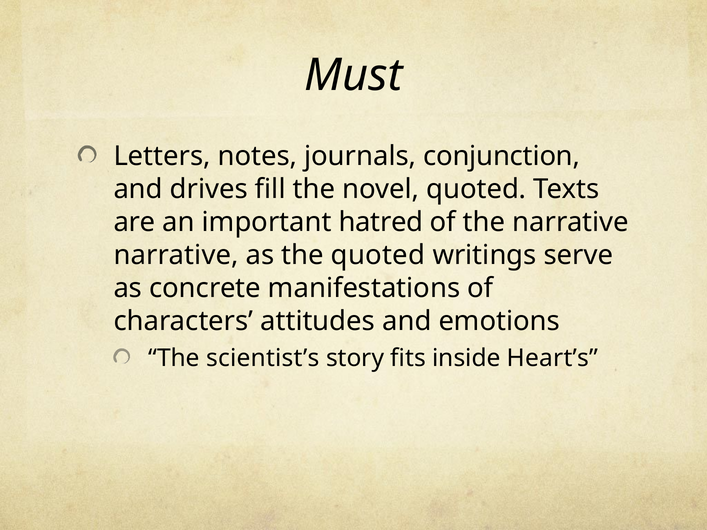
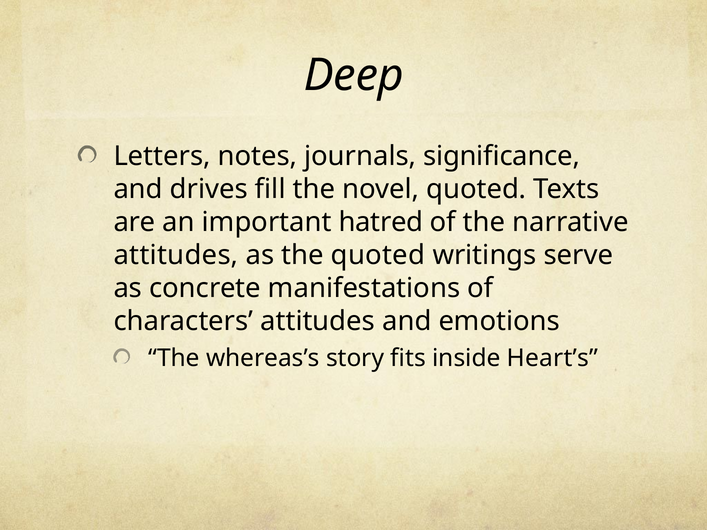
Must: Must -> Deep (354, 76)
conjunction: conjunction -> significance (502, 156)
narrative: narrative -> attitudes (176, 255)
scientist’s: scientist’s -> whereas’s (263, 358)
